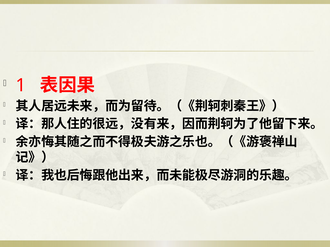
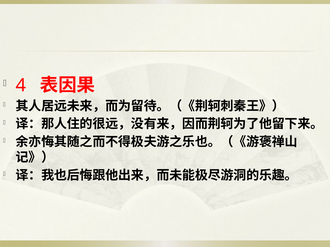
1: 1 -> 4 (21, 85)
